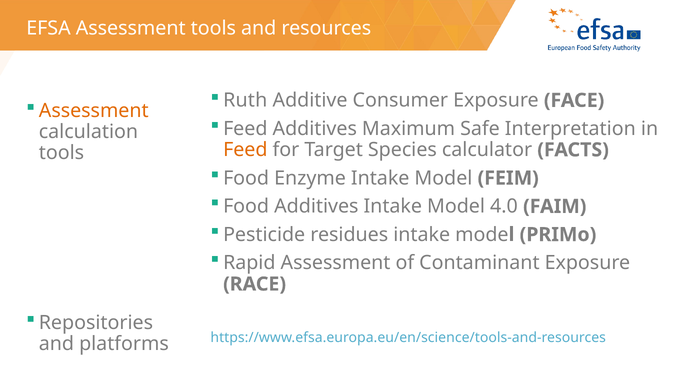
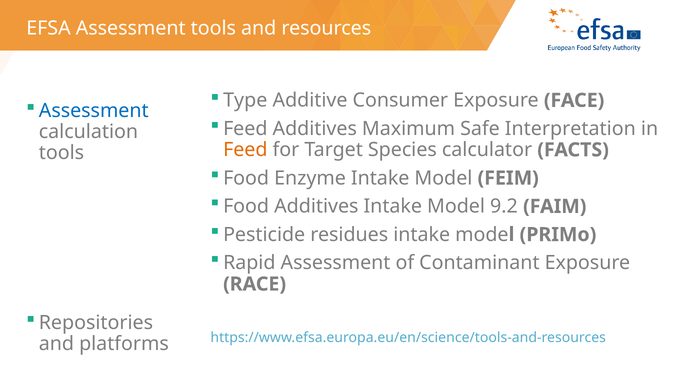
Ruth: Ruth -> Type (245, 100)
Assessment colour: orange -> blue (94, 111)
4.0: 4.0 -> 9.2 (504, 206)
